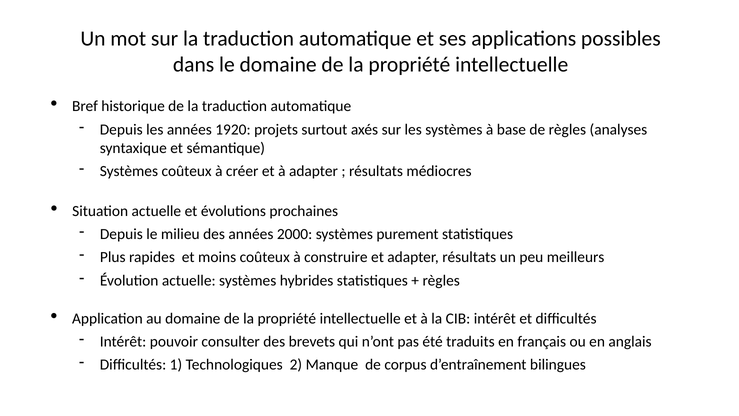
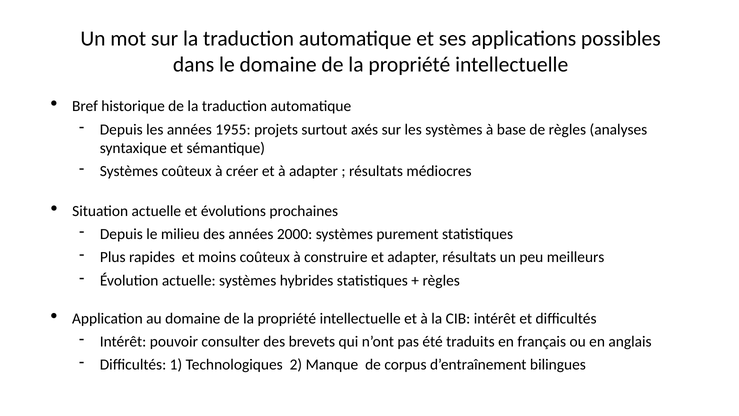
1920: 1920 -> 1955 (233, 129)
